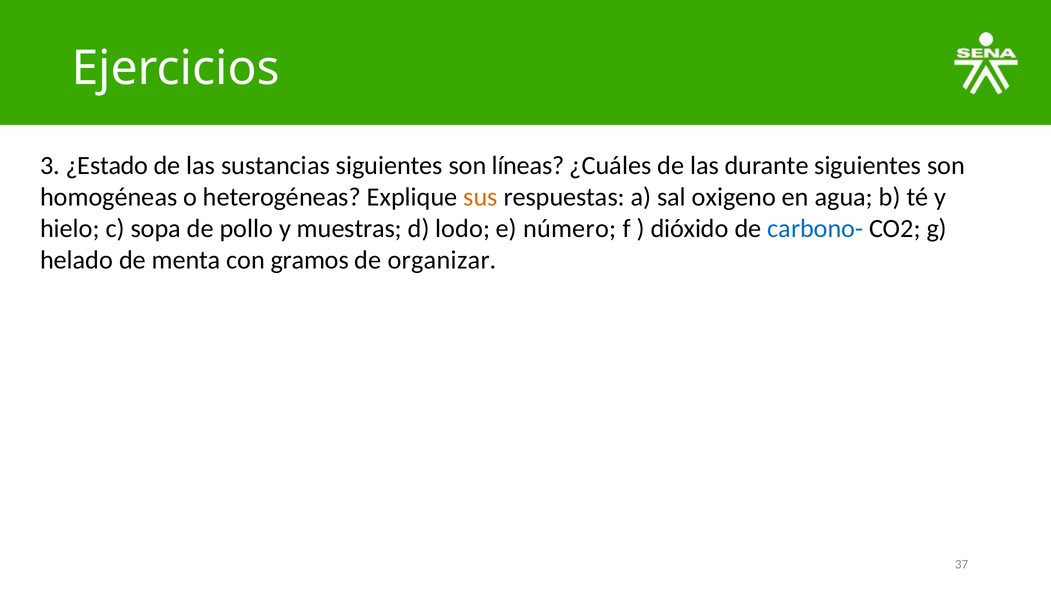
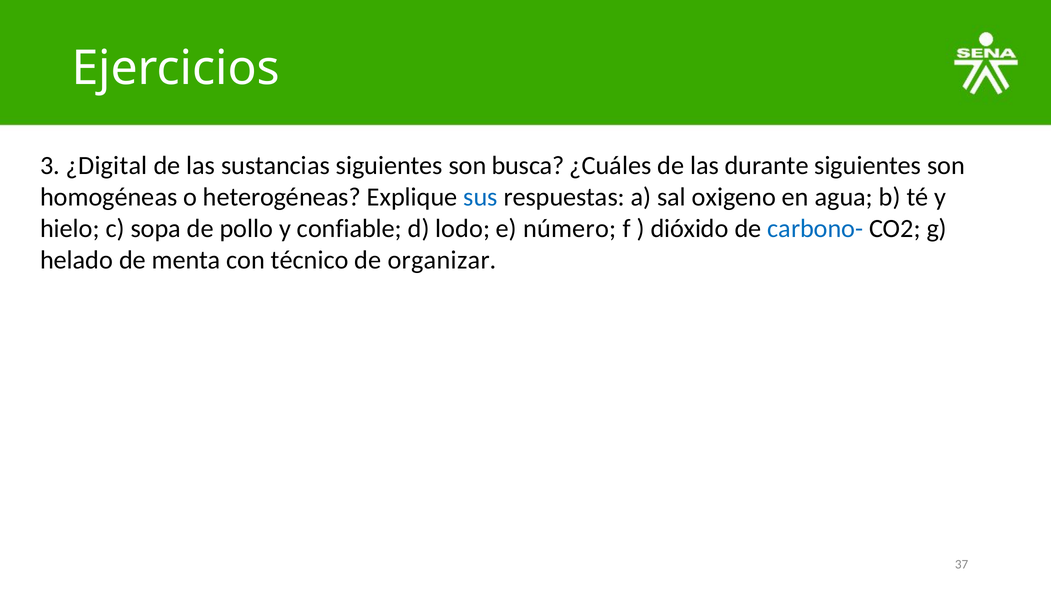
¿Estado: ¿Estado -> ¿Digital (107, 166)
líneas: líneas -> busca (528, 166)
sus colour: orange -> blue (481, 197)
muestras: muestras -> confiable (349, 229)
gramos: gramos -> técnico (310, 260)
